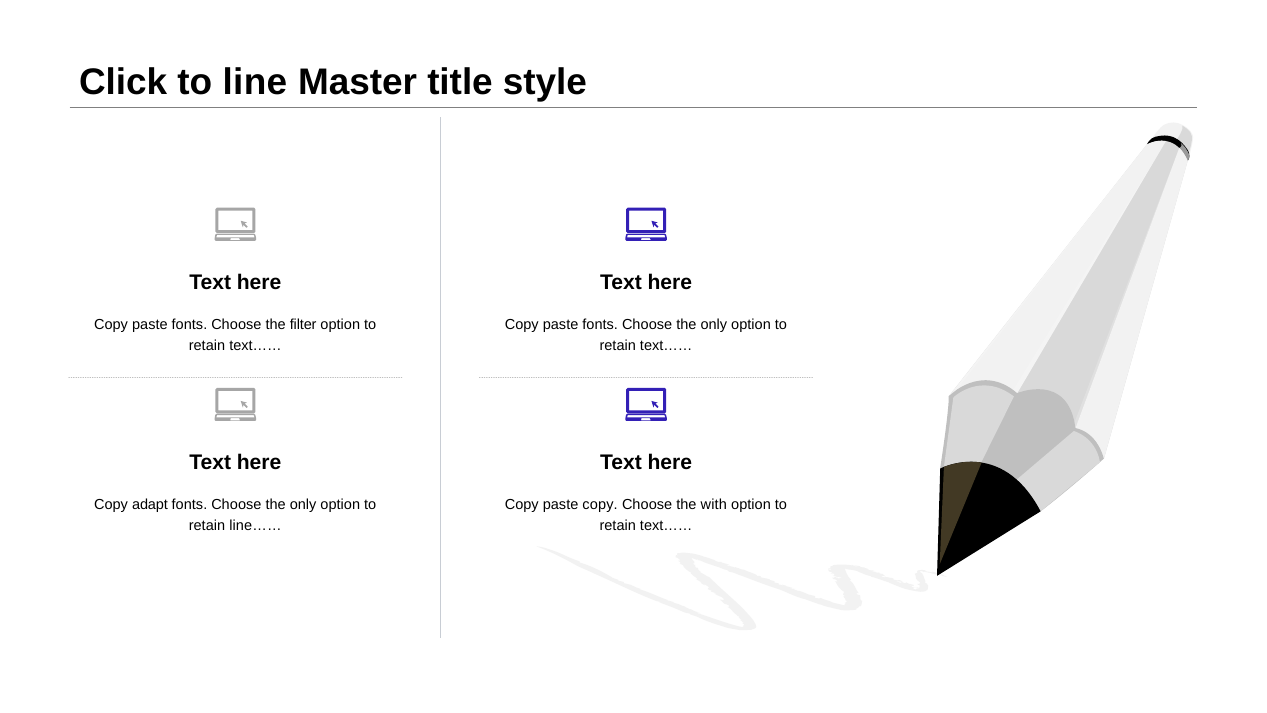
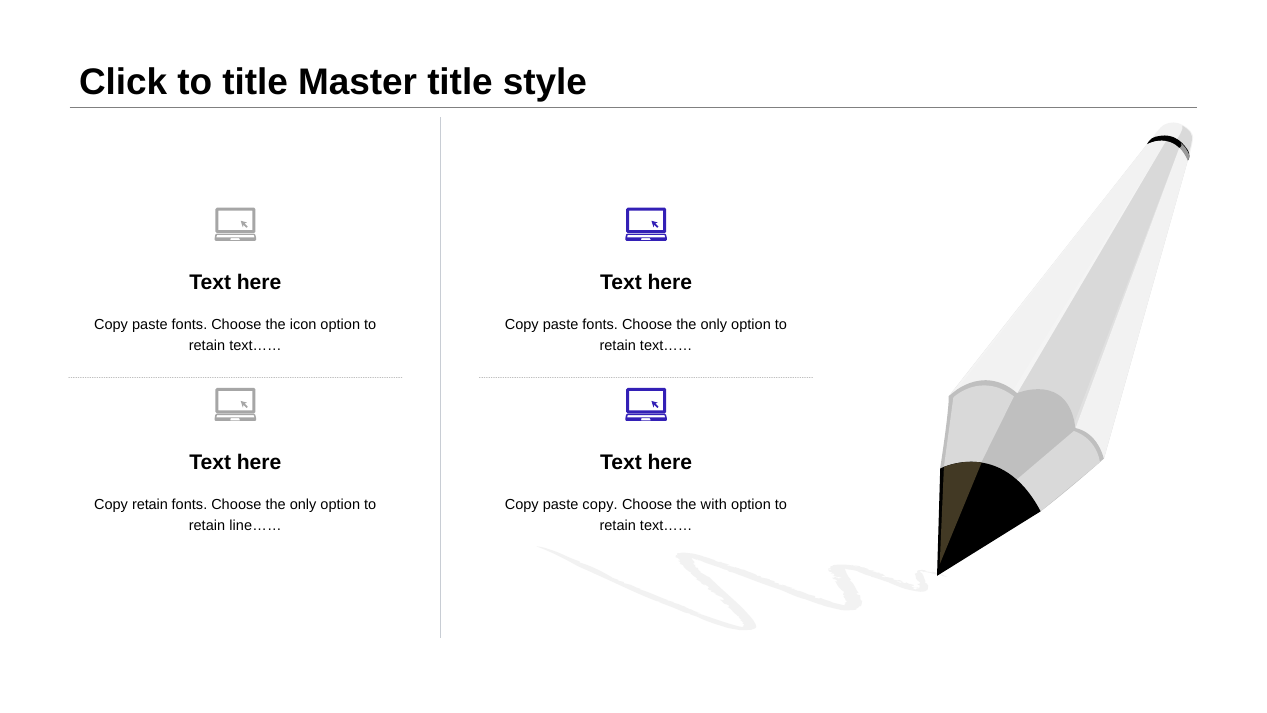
to line: line -> title (255, 82)
filter: filter -> icon (303, 324)
Copy adapt: adapt -> retain (150, 505)
